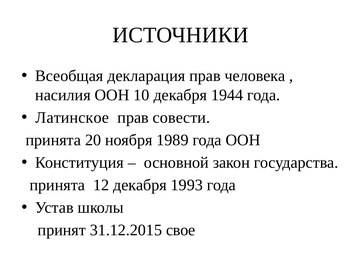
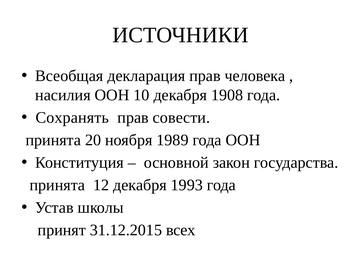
1944: 1944 -> 1908 (227, 95)
Латинское: Латинское -> Сохранять (72, 118)
свое: свое -> всех (181, 230)
